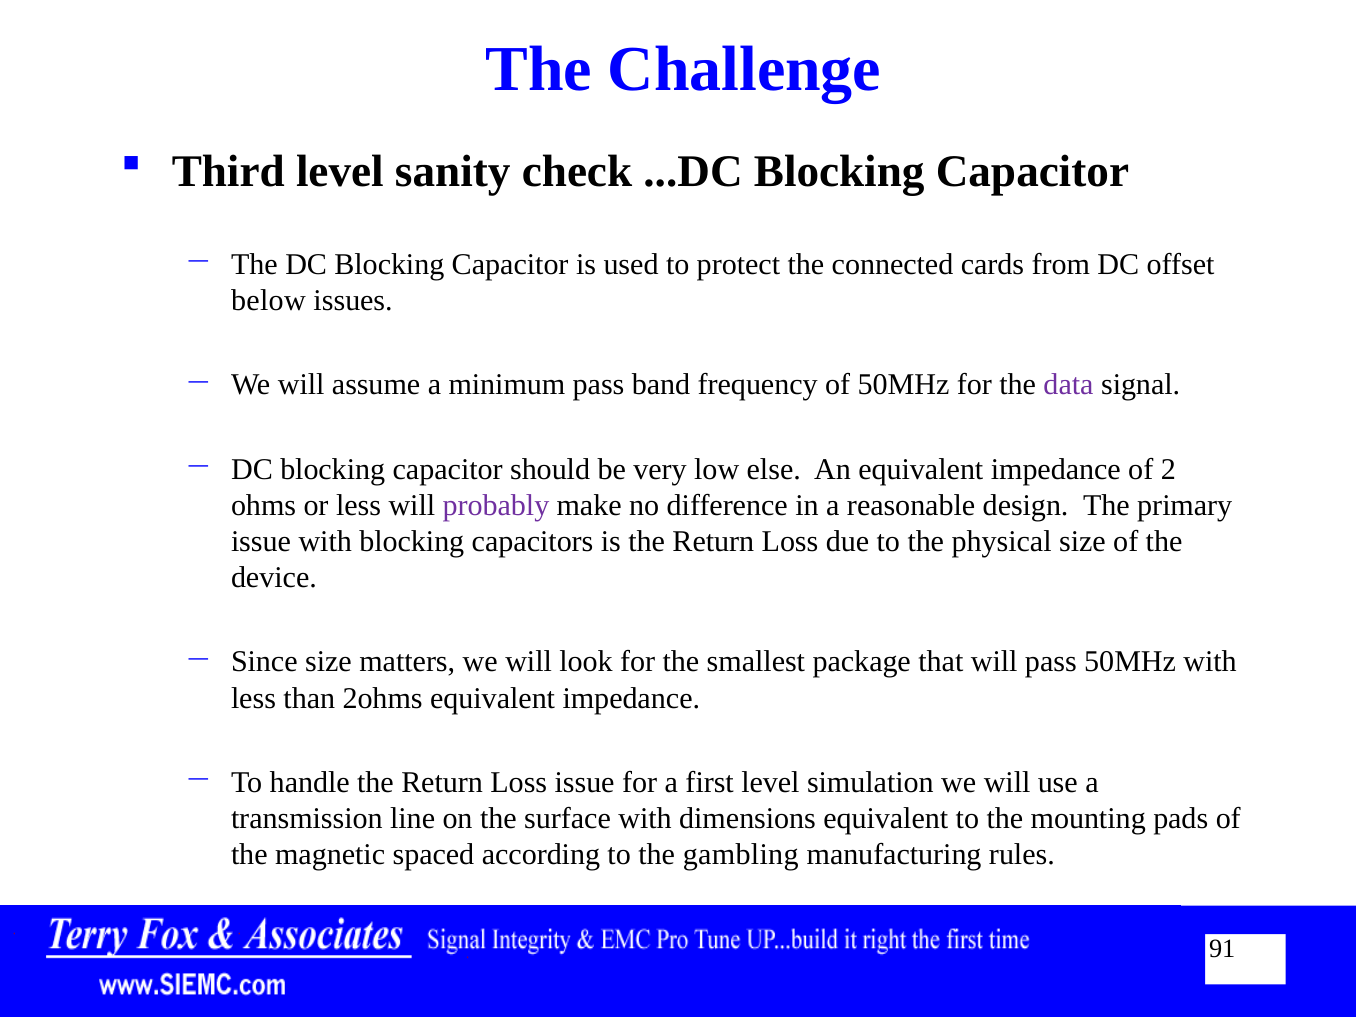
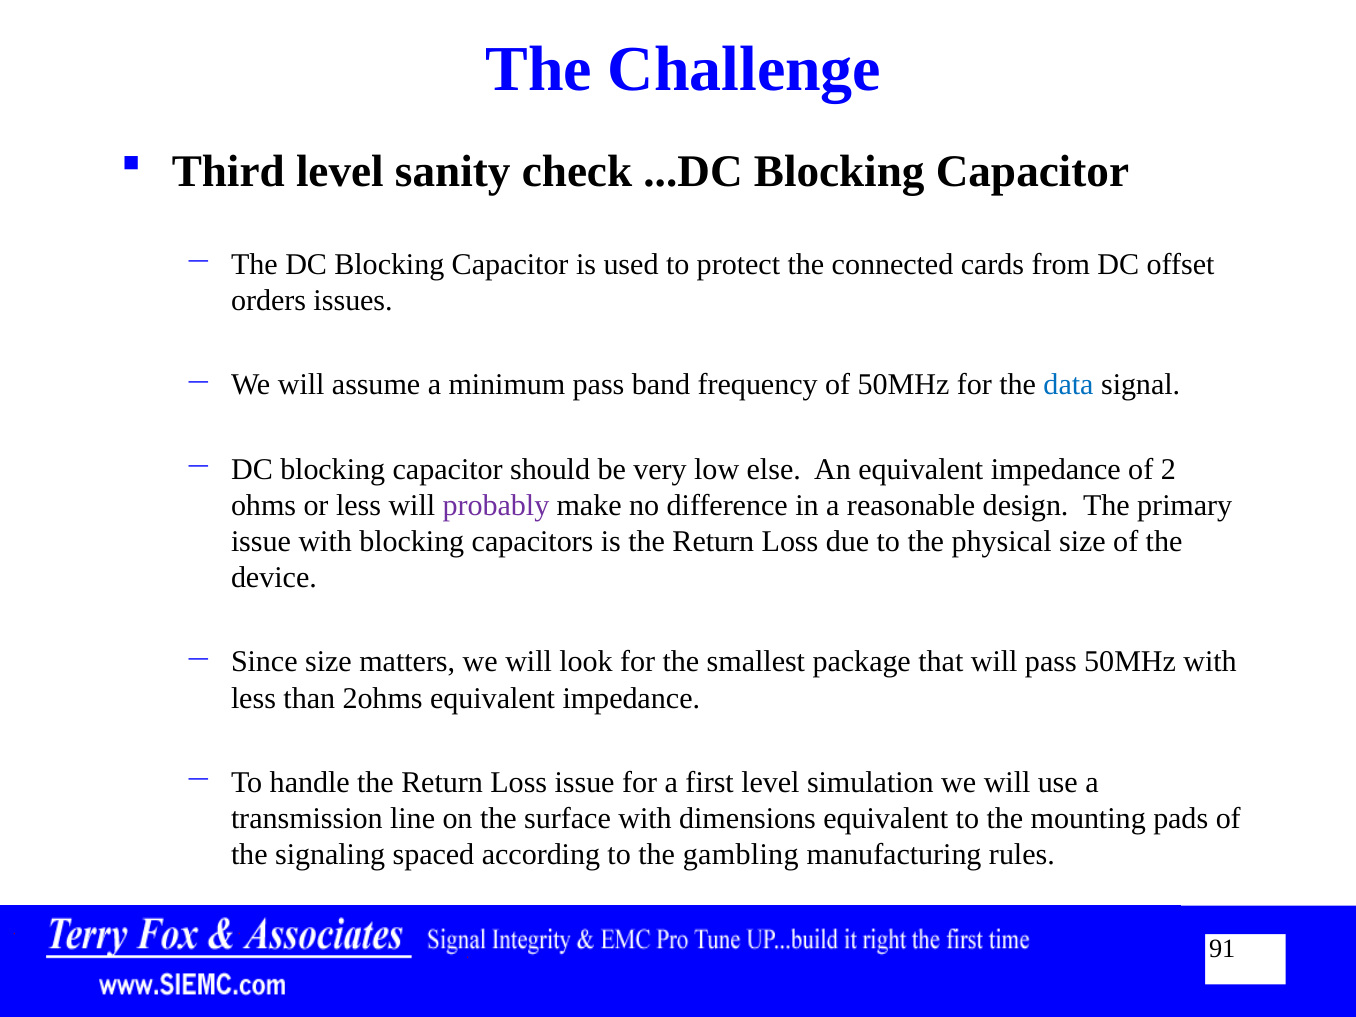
below: below -> orders (269, 301)
data colour: purple -> blue (1069, 385)
magnetic: magnetic -> signaling (330, 855)
